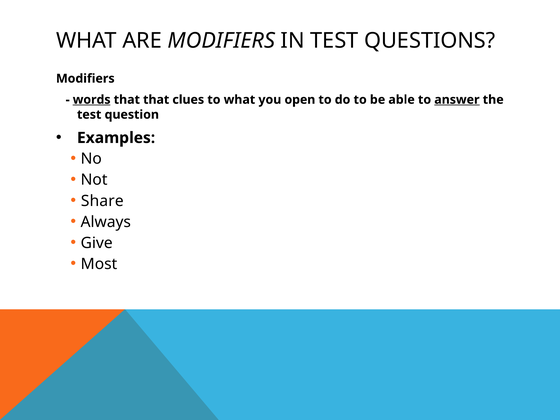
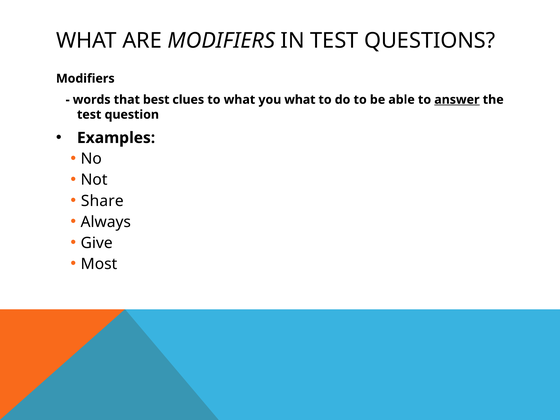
words underline: present -> none (92, 100)
that that: that -> best (156, 100)
you open: open -> what (300, 100)
